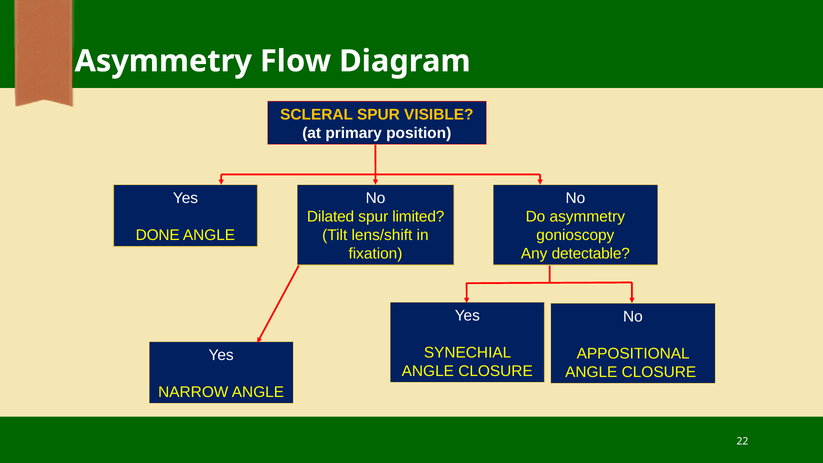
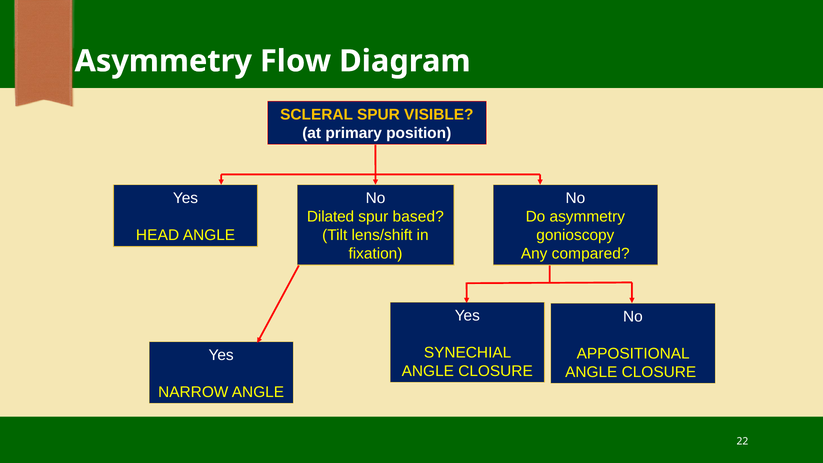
limited: limited -> based (418, 217)
DONE: DONE -> HEAD (158, 235)
detectable: detectable -> compared (591, 254)
